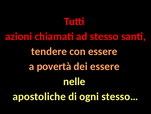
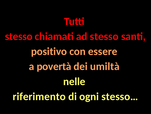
azioni: azioni -> stesso (19, 36)
tendere: tendere -> positivo (49, 51)
dei essere: essere -> umiltà (105, 66)
apostoliche: apostoliche -> riferimento (39, 96)
